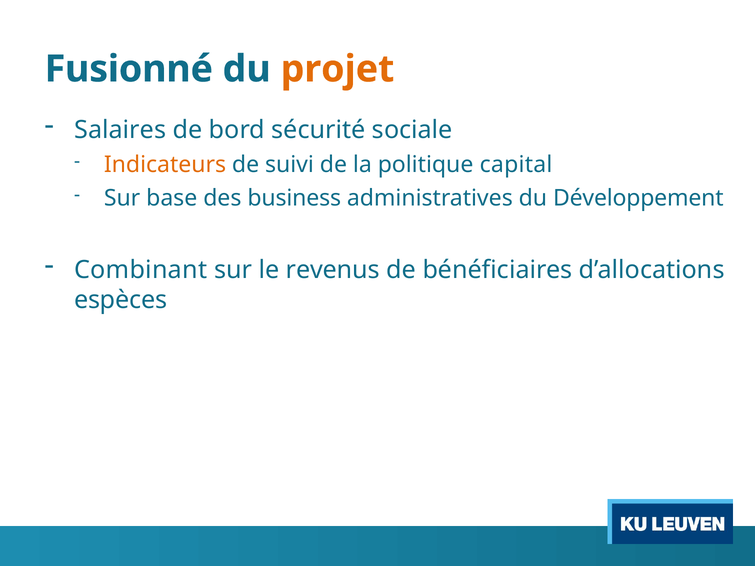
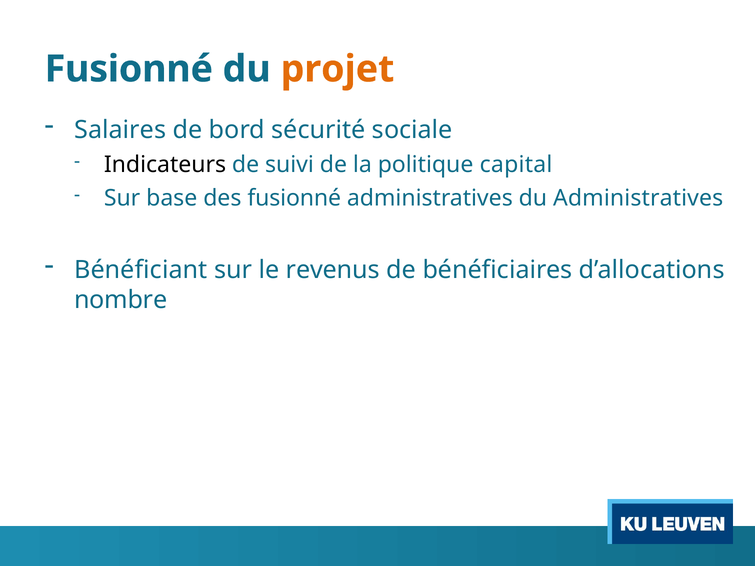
Indicateurs colour: orange -> black (165, 165)
des business: business -> fusionné (294, 198)
du Développement: Développement -> Administratives (638, 198)
Combinant: Combinant -> Bénéficiant (141, 270)
espèces: espèces -> nombre (121, 300)
